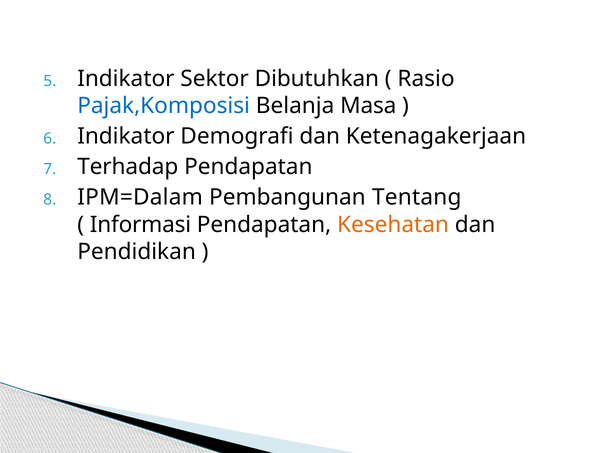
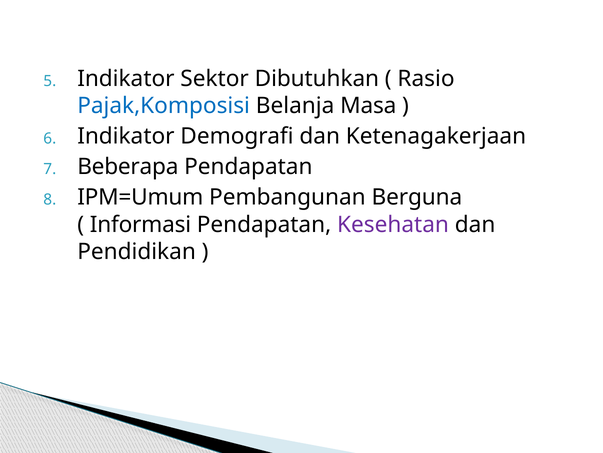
Terhadap: Terhadap -> Beberapa (128, 167)
IPM=Dalam: IPM=Dalam -> IPM=Umum (140, 197)
Tentang: Tentang -> Berguna (417, 197)
Kesehatan colour: orange -> purple (393, 224)
